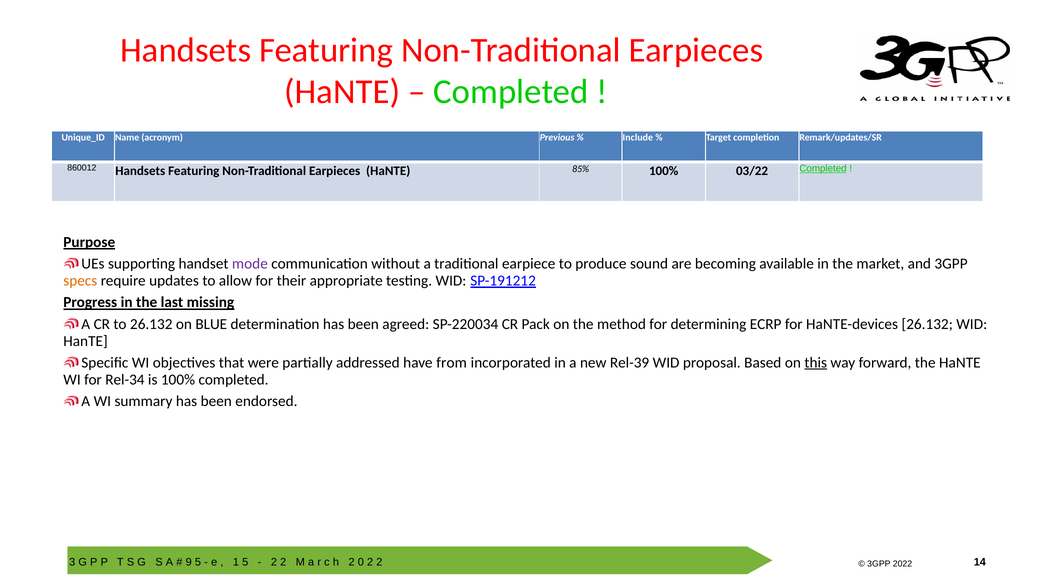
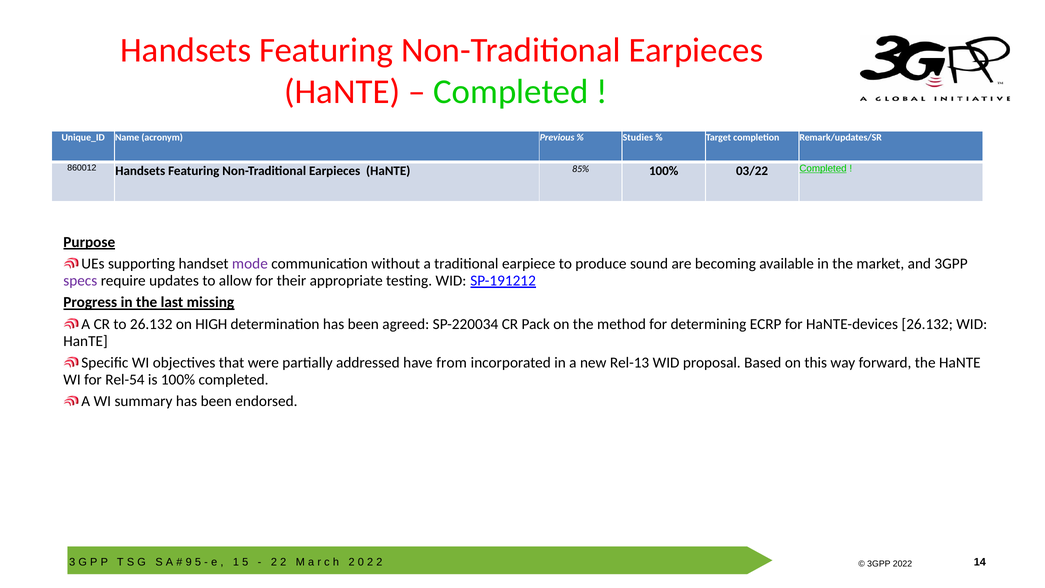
Include: Include -> Studies (638, 137)
specs colour: orange -> purple (80, 281)
BLUE: BLUE -> HIGH (211, 324)
Rel-39: Rel-39 -> Rel-13 (630, 362)
this underline: present -> none (816, 362)
Rel-34: Rel-34 -> Rel-54 (125, 379)
